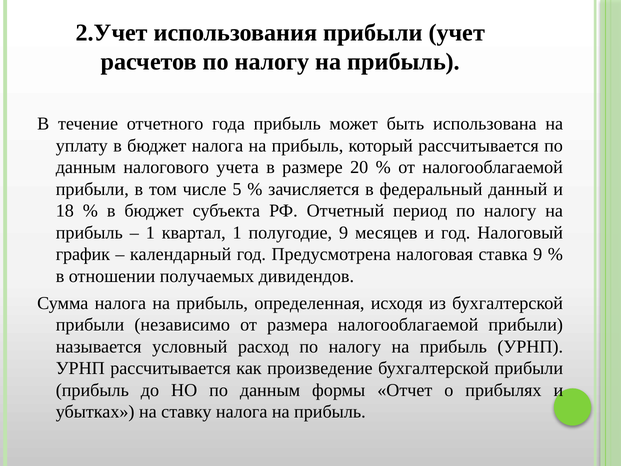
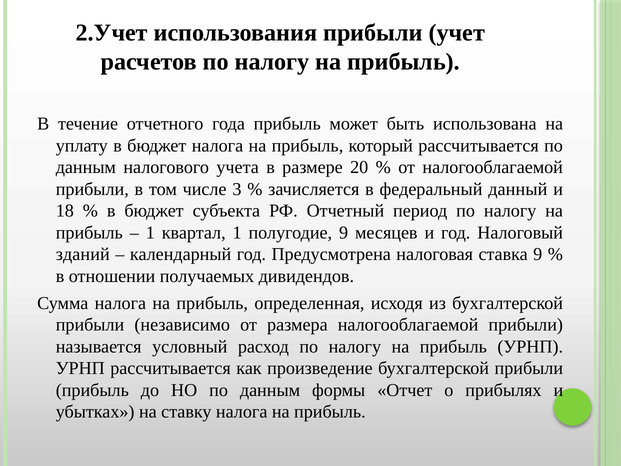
5: 5 -> 3 (237, 189)
график: график -> зданий (83, 254)
